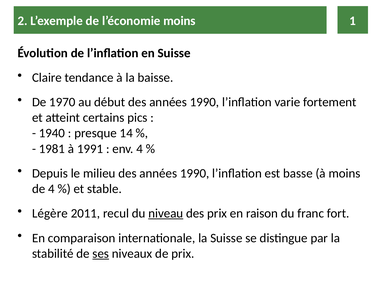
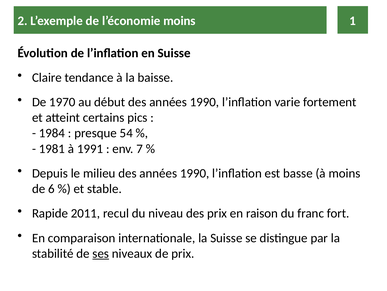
1940: 1940 -> 1984 (52, 133)
14: 14 -> 54 (126, 133)
env 4: 4 -> 7 (140, 148)
de 4: 4 -> 6 (51, 188)
Légère: Légère -> Rapide (50, 213)
niveau underline: present -> none (166, 213)
